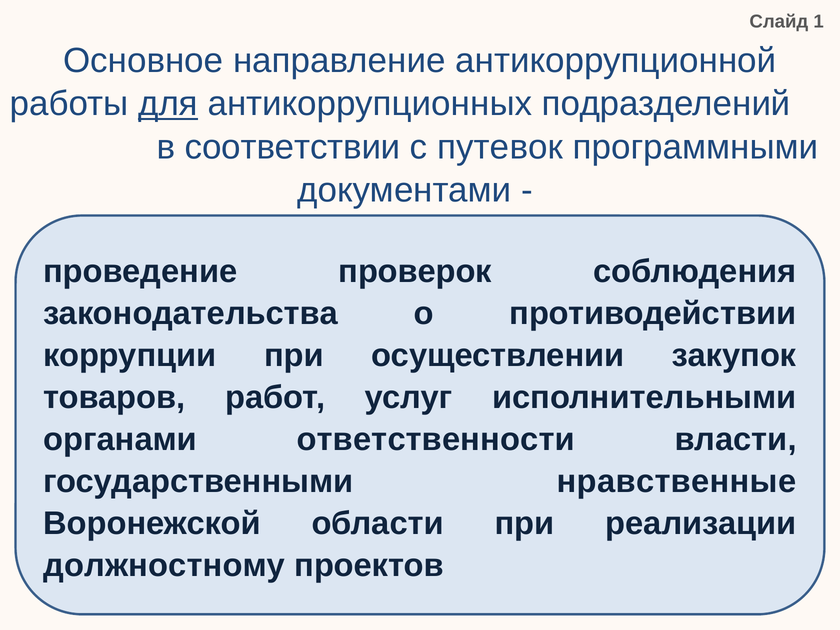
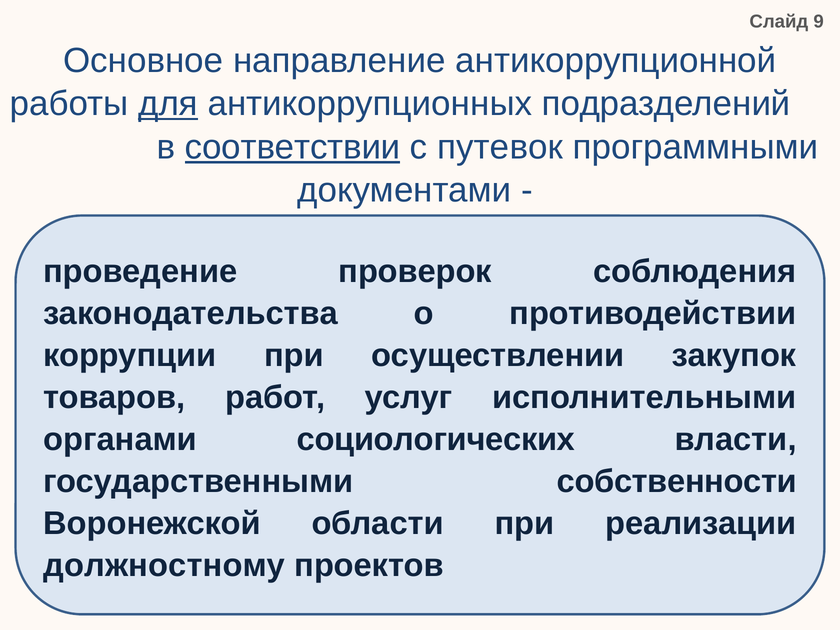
1: 1 -> 9 (819, 22)
соответствии underline: none -> present (293, 147)
ответственности: ответственности -> социологических (436, 440)
нравственные: нравственные -> собственности (677, 482)
